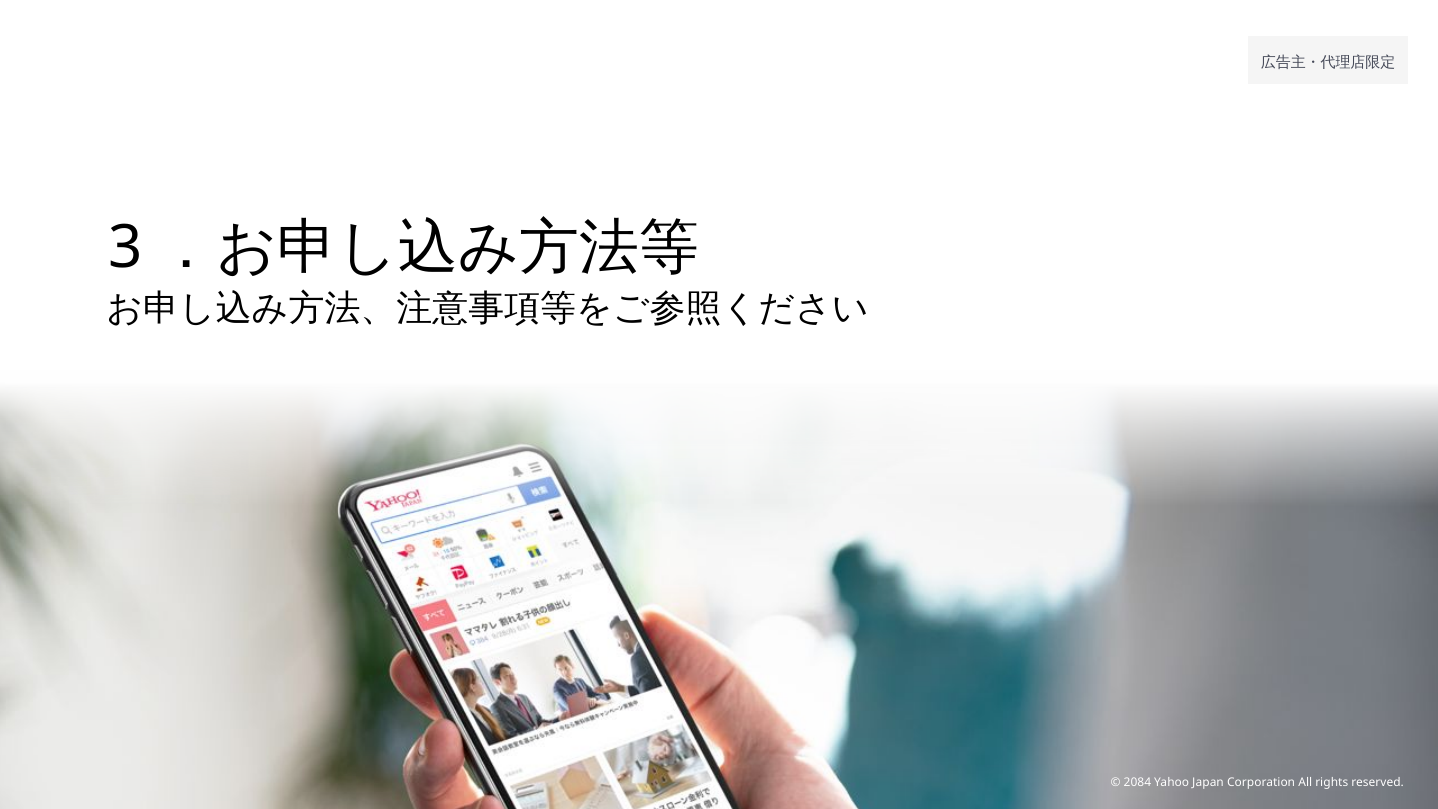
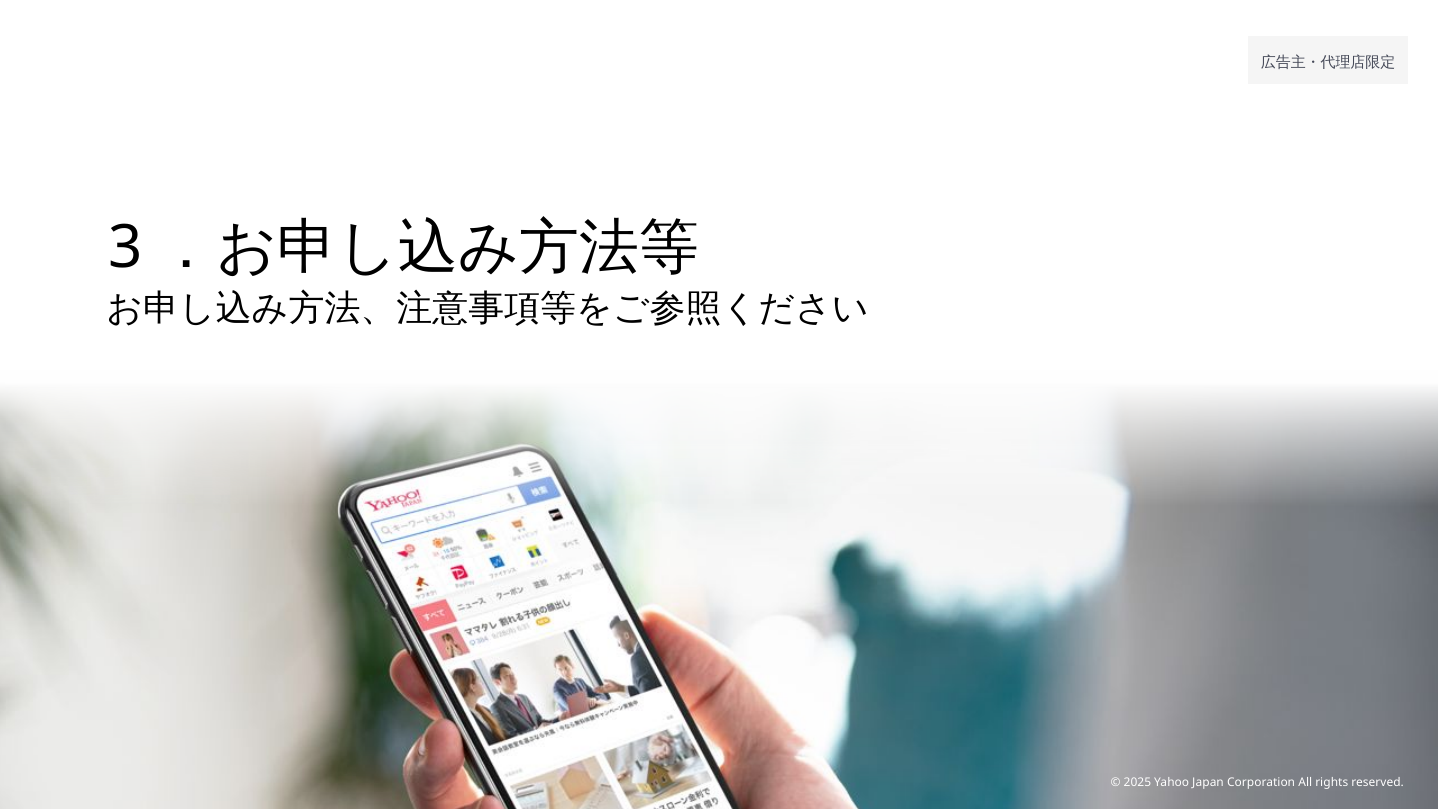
2084: 2084 -> 2025 (1137, 783)
